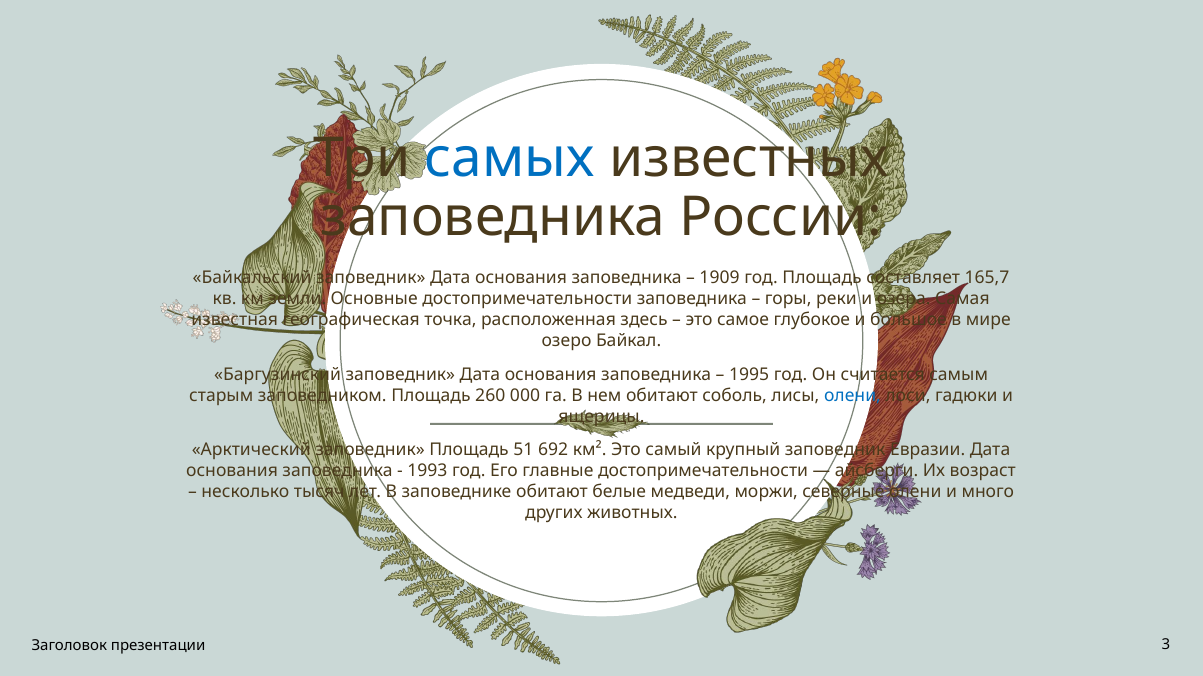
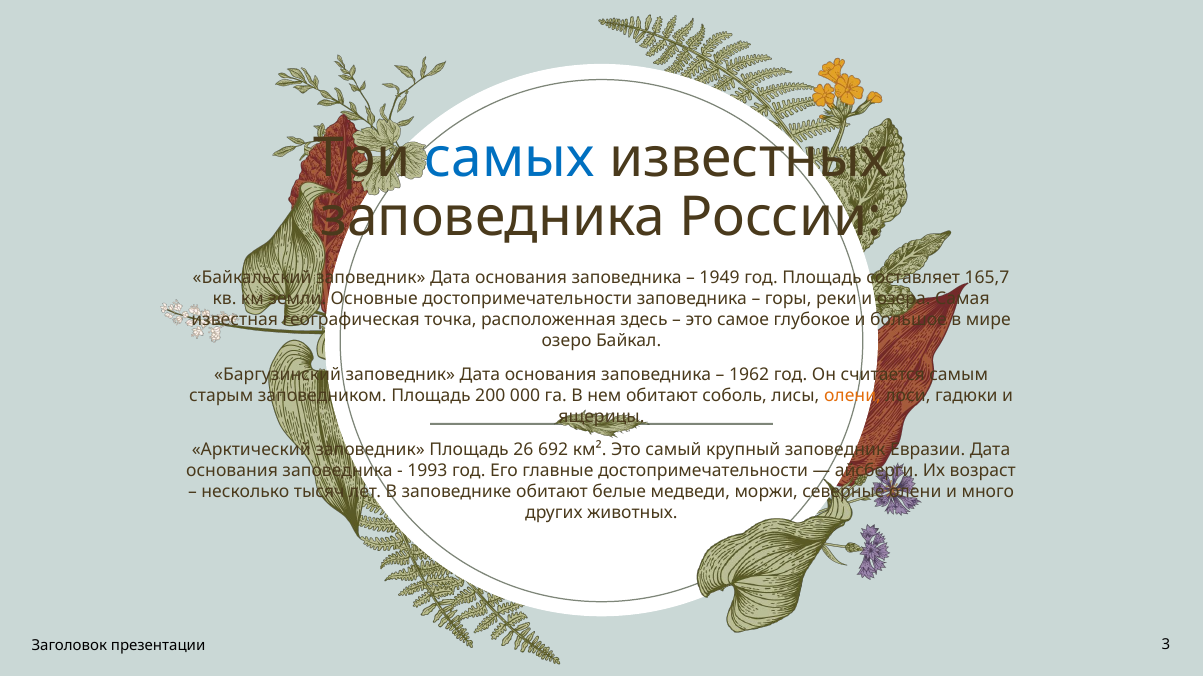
1909: 1909 -> 1949 (720, 278)
1995: 1995 -> 1962 (749, 375)
260: 260 -> 200 (490, 396)
олени colour: blue -> orange (852, 396)
51: 51 -> 26 (523, 450)
